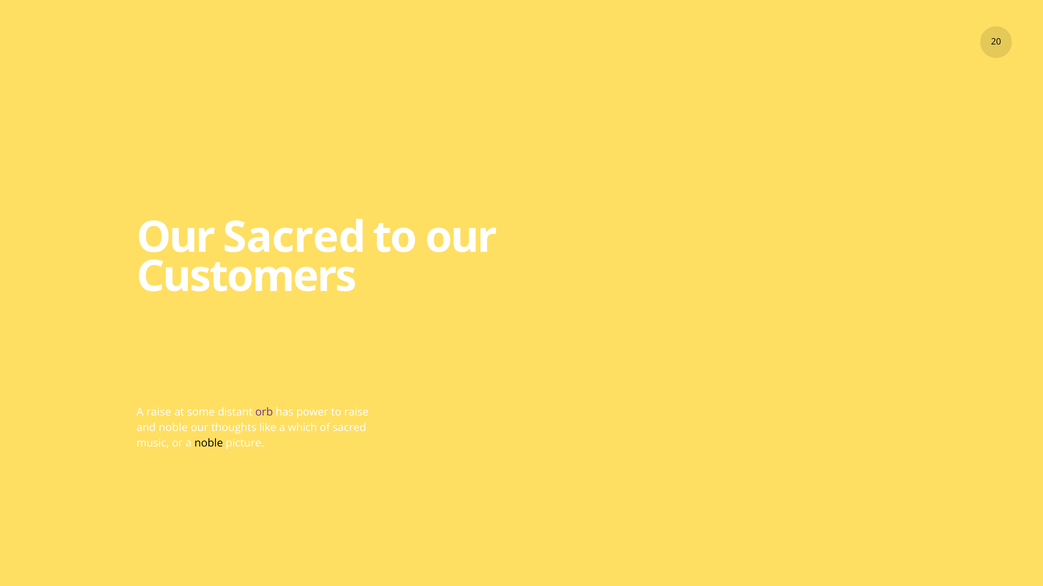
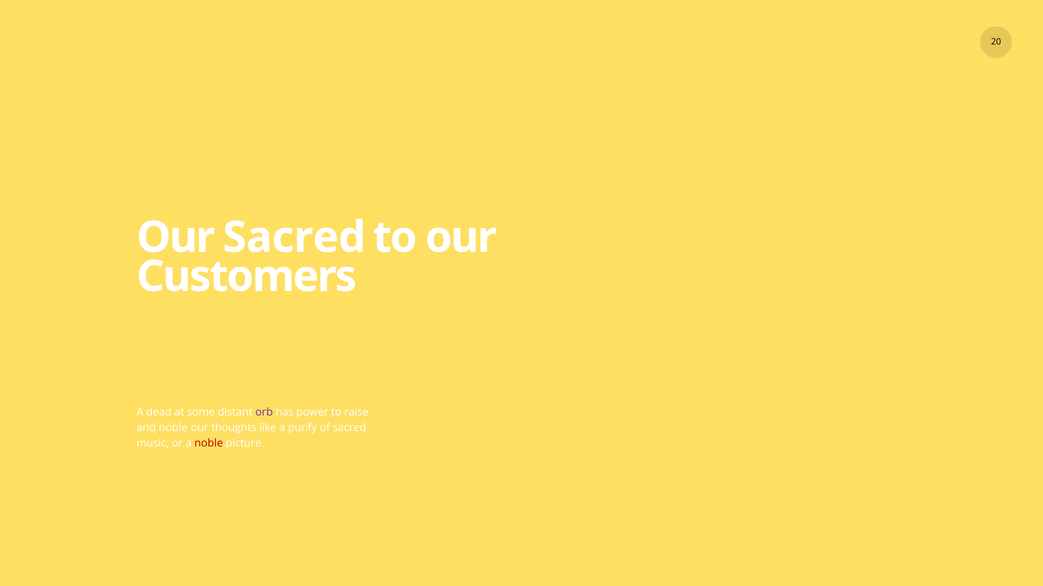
A raise: raise -> dead (159, 412)
which: which -> purify (303, 428)
noble colour: black -> red (209, 444)
